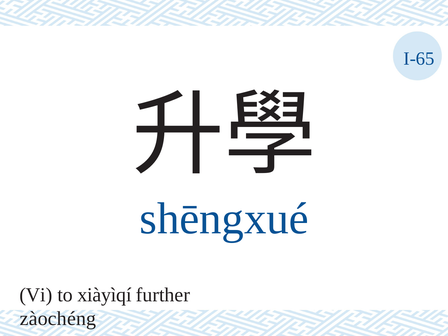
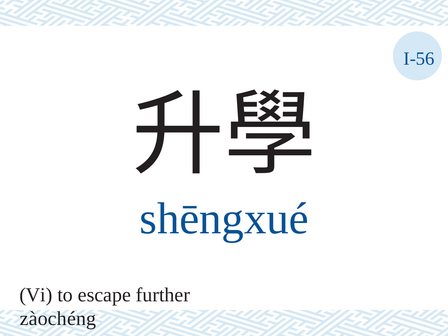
I-65: I-65 -> I-56 (419, 59)
xiàyìqí: xiàyìqí -> escape (104, 295)
